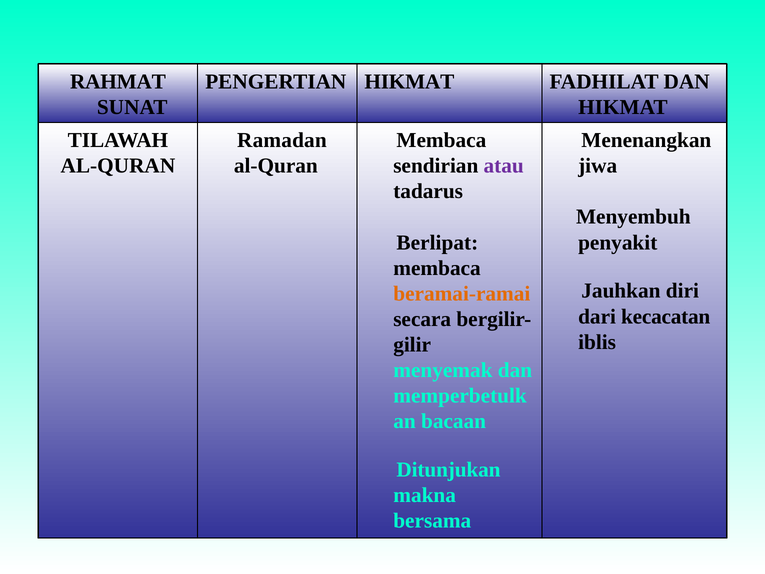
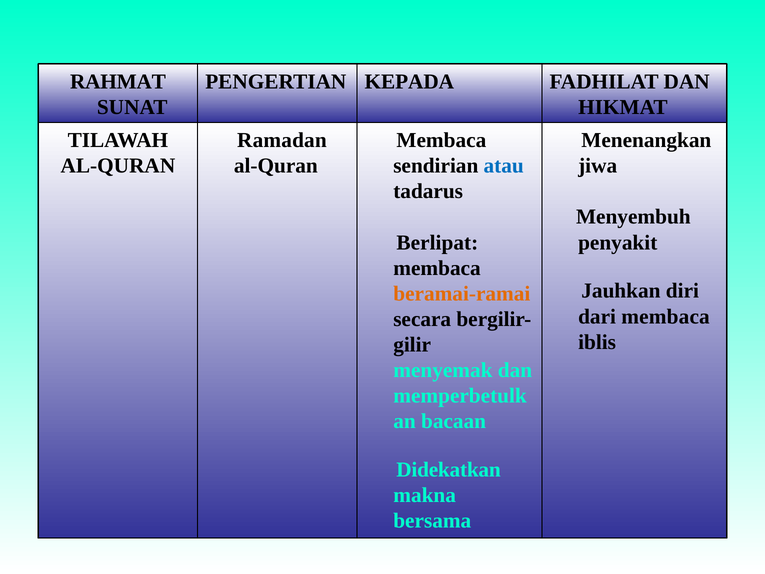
HIKMAT: HIKMAT -> KEPADA (409, 82)
atau colour: purple -> blue (504, 166)
dari kecacatan: kecacatan -> membaca (666, 316)
Ditunjukan: Ditunjukan -> Didekatkan (449, 469)
